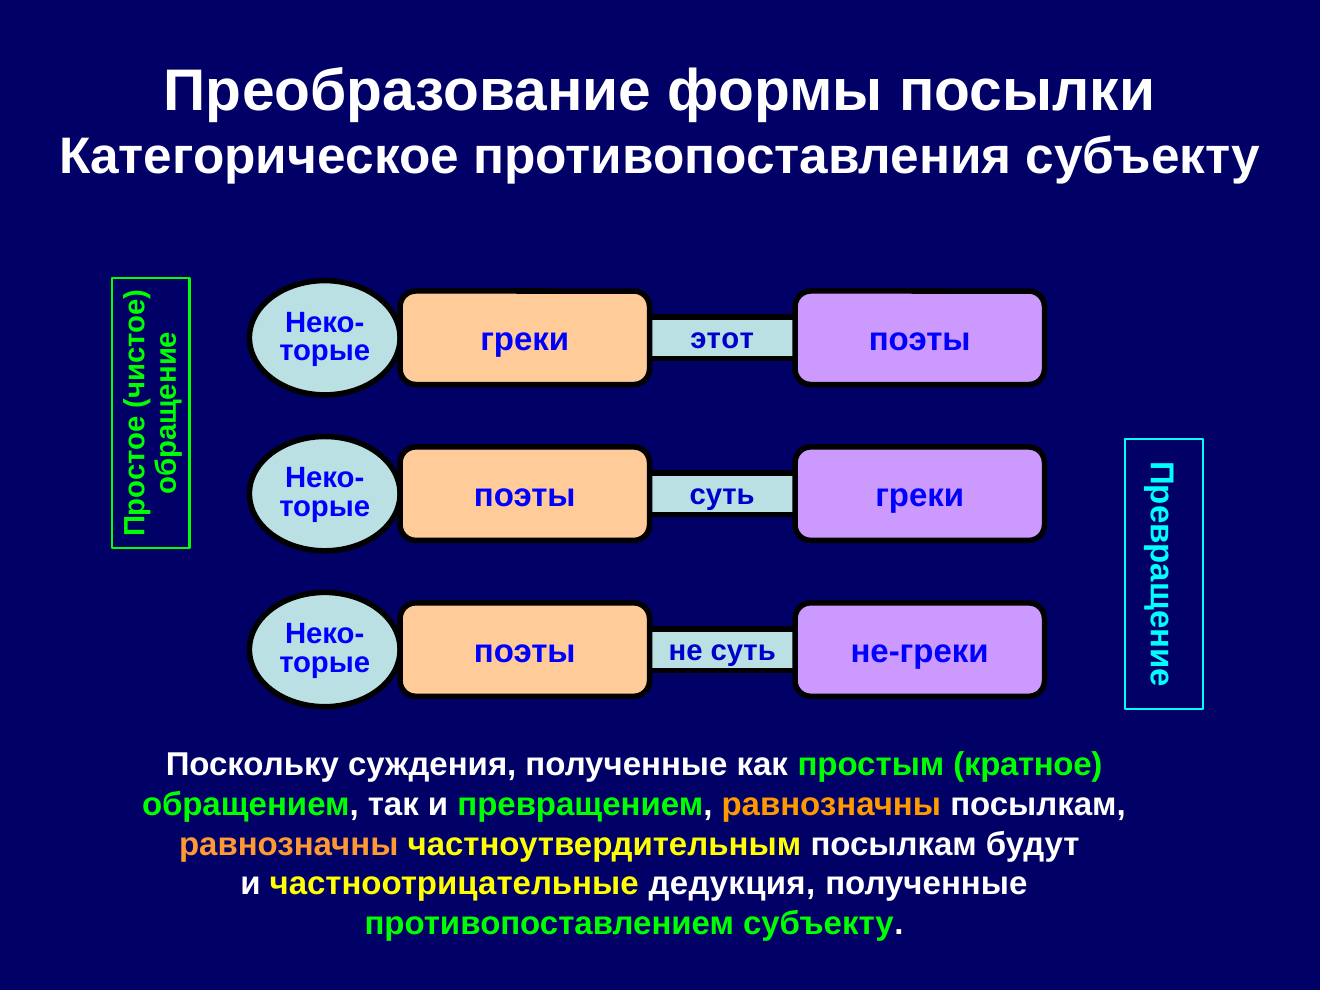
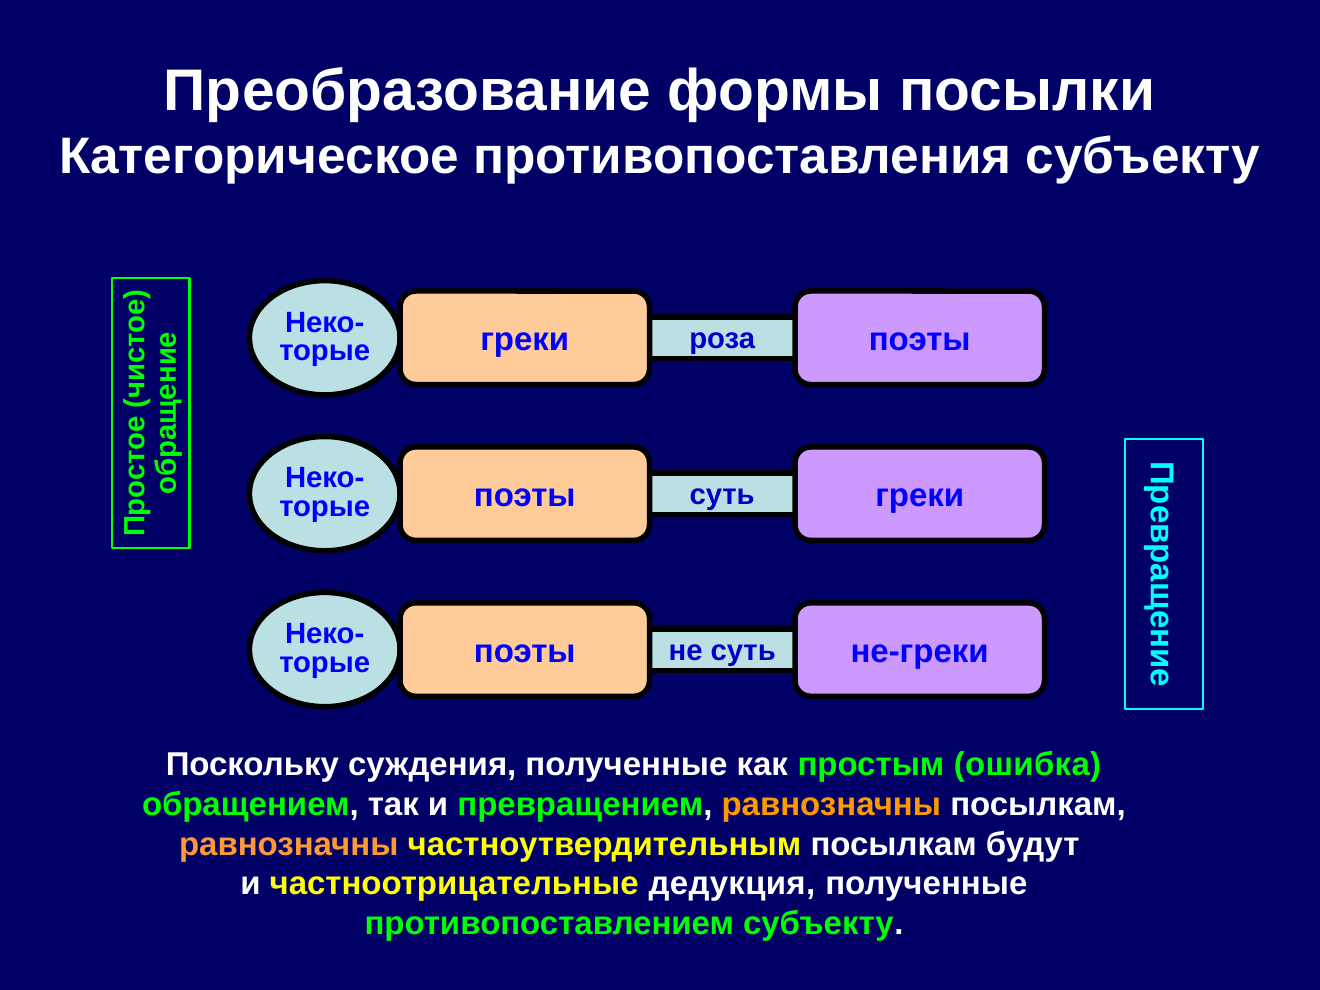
этот: этот -> роза (722, 339)
кратное: кратное -> ошибка (1028, 765)
